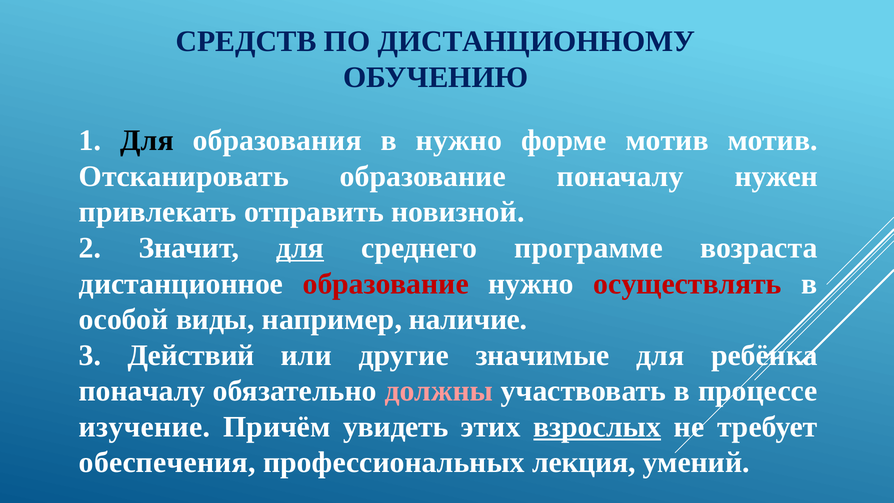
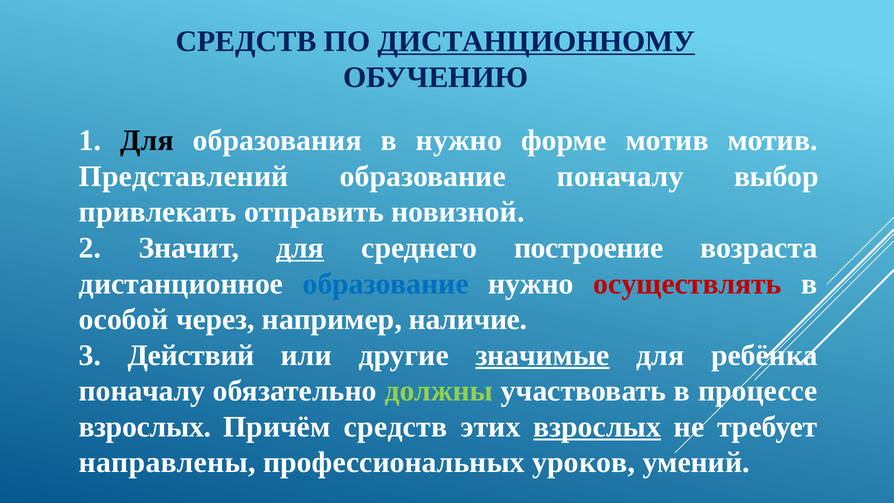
ДИСТАНЦИОННОМУ underline: none -> present (536, 42)
Отсканировать: Отсканировать -> Представлений (184, 176)
нужен: нужен -> выбор (776, 176)
программе: программе -> построение (589, 248)
образование colour: red -> blue (386, 284)
виды: виды -> через (215, 319)
значимые underline: none -> present (543, 355)
должны colour: pink -> light green (439, 391)
изучение: изучение -> взрослых (145, 427)
Причём увидеть: увидеть -> средств (396, 427)
обеспечения: обеспечения -> направлены (167, 462)
лекция: лекция -> уроков (584, 462)
